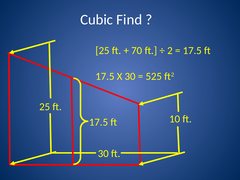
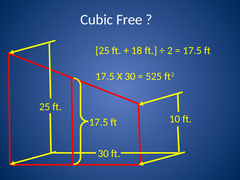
Find: Find -> Free (129, 20)
70: 70 -> 18 (137, 51)
